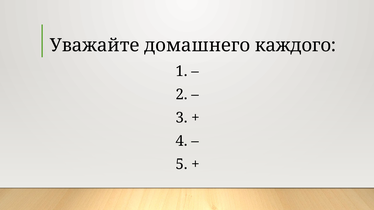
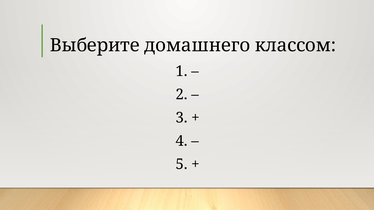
Уважайте: Уважайте -> Выберите (95, 45)
каждого: каждого -> классом (295, 45)
